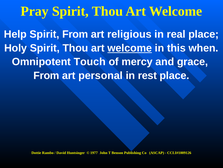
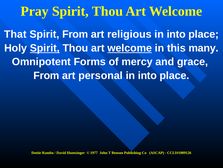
Help: Help -> That (15, 34)
real: real -> into (176, 34)
Spirit underline: none -> present (45, 48)
when: when -> many (204, 48)
Touch: Touch -> Forms (90, 62)
rest: rest -> into (147, 75)
